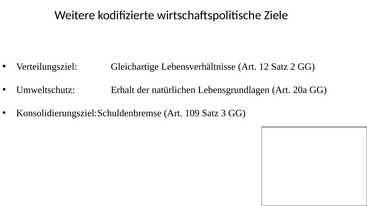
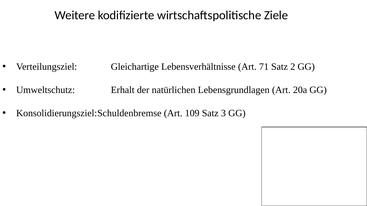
12: 12 -> 71 (264, 67)
